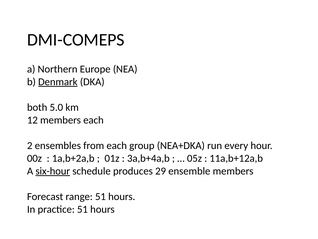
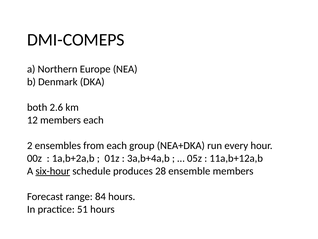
Denmark underline: present -> none (58, 82)
5.0: 5.0 -> 2.6 (56, 107)
29: 29 -> 28 (161, 171)
range 51: 51 -> 84 (100, 196)
